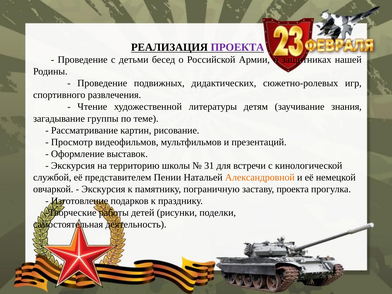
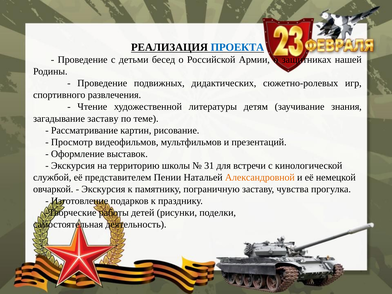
ПРОЕКТА colour: purple -> blue (237, 47)
загадывание группы: группы -> заставу (103, 119)
заставу проекта: проекта -> чувства (293, 189)
